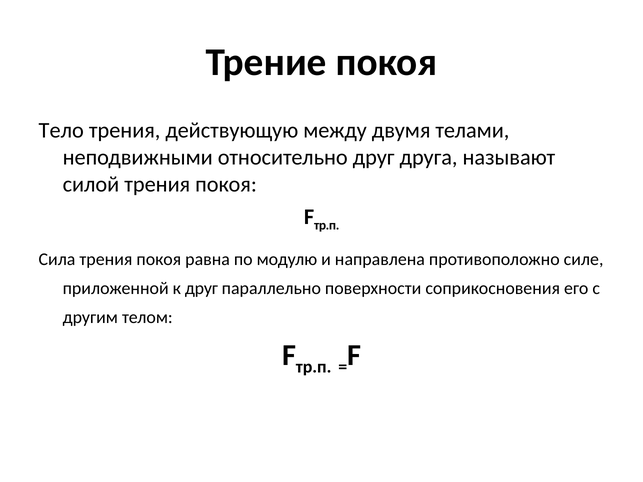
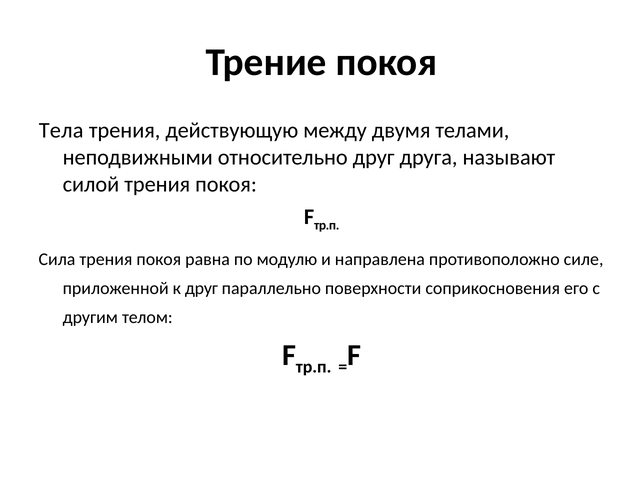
Тело: Тело -> Тела (61, 131)
